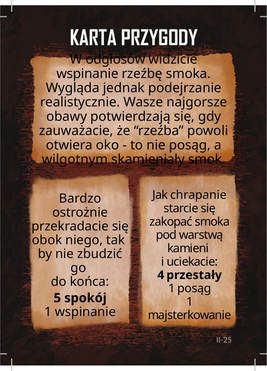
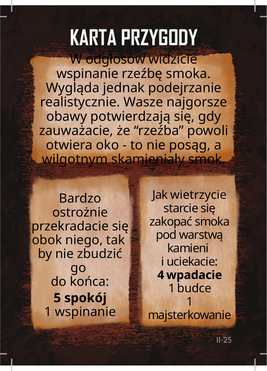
chrapanie: chrapanie -> wietrzycie (198, 195)
przestały: przestały -> wpadacie (194, 276)
1 posąg: posąg -> budce (194, 289)
